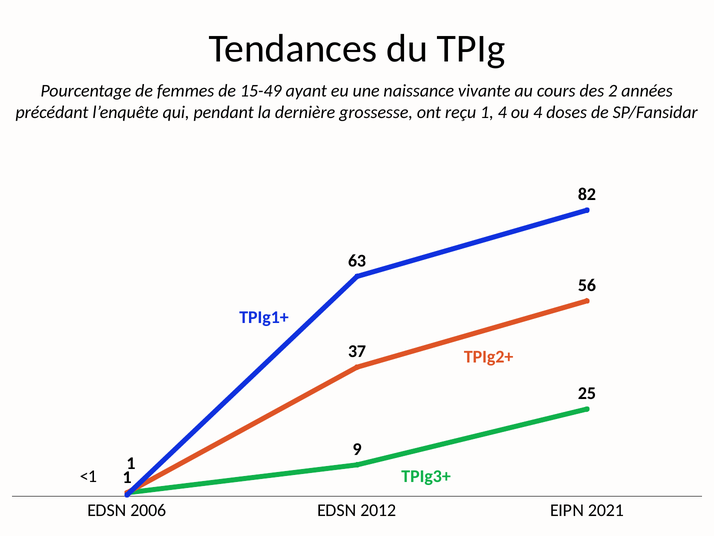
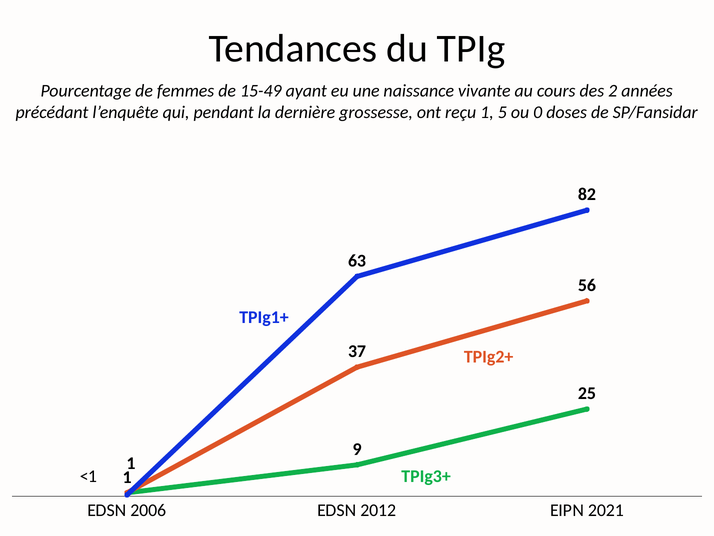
1 4: 4 -> 5 (502, 112)
ou 4: 4 -> 0 (538, 112)
